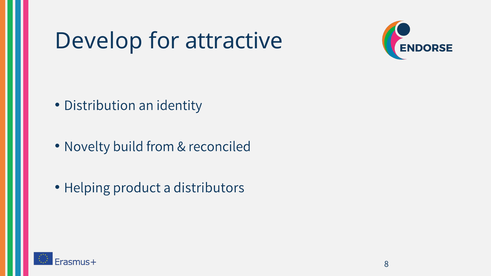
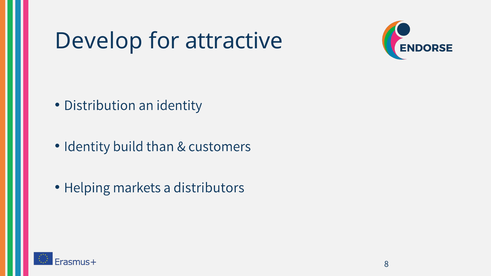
Novelty: Novelty -> Identity (87, 147)
from: from -> than (160, 147)
reconciled: reconciled -> customers (220, 147)
product: product -> markets (137, 188)
